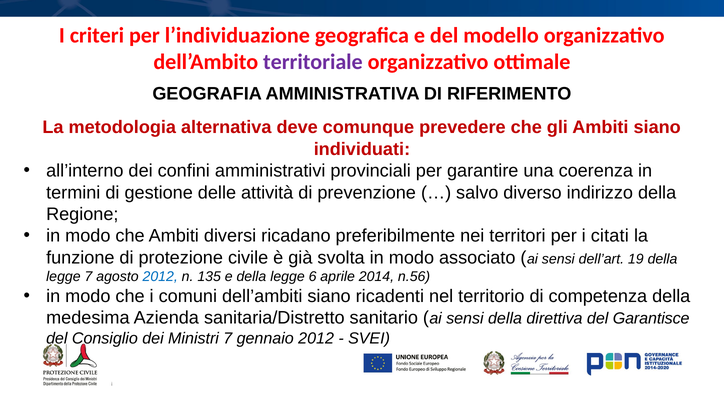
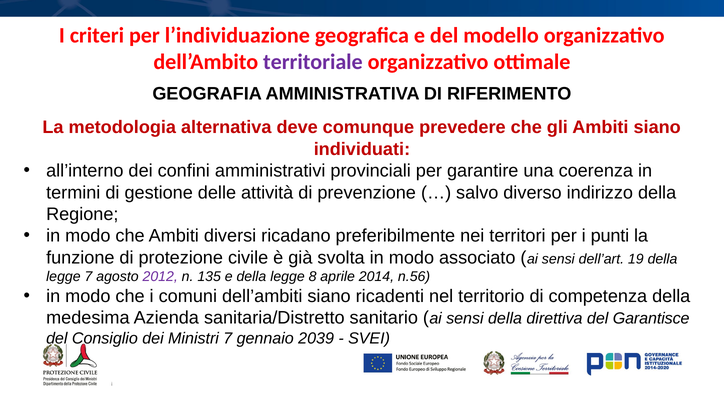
citati: citati -> punti (610, 236)
2012 colour: blue -> purple (160, 277)
6: 6 -> 8 (313, 277)
gennaio 2012: 2012 -> 2039 (316, 339)
